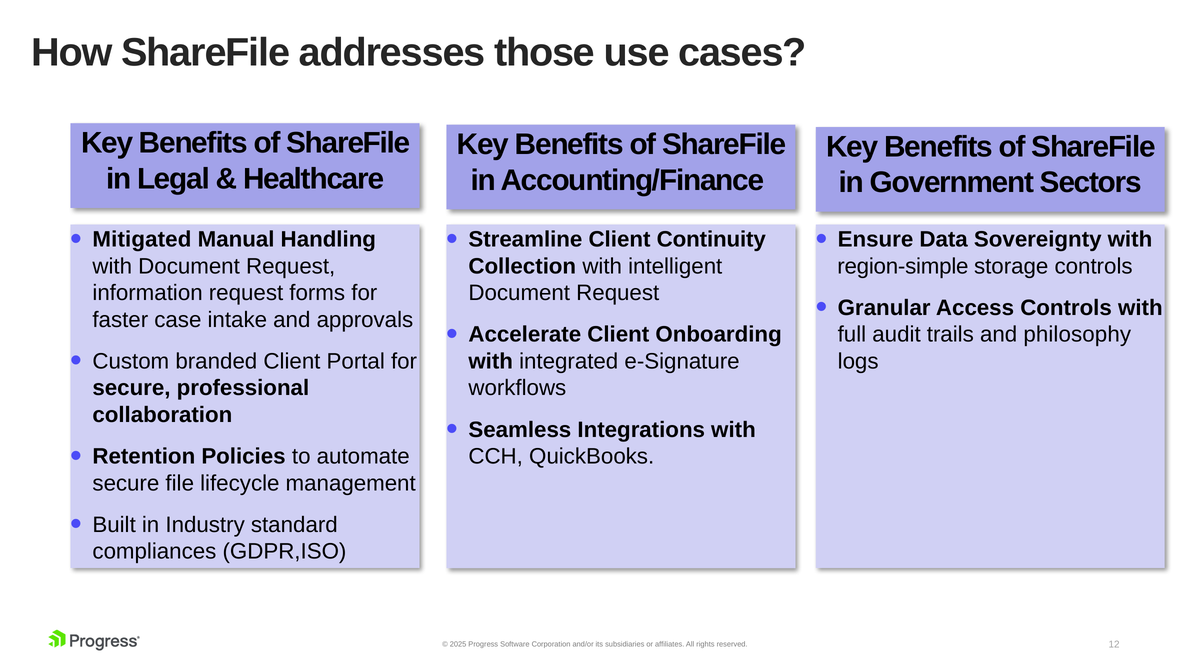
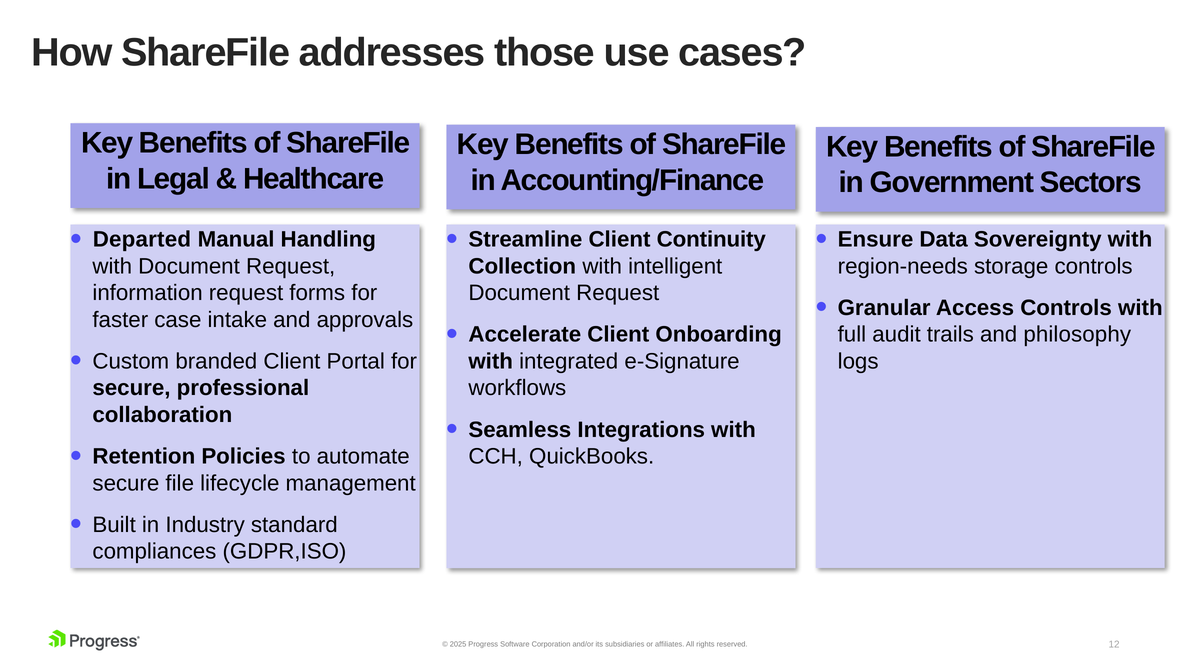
Mitigated: Mitigated -> Departed (142, 240)
region-simple: region-simple -> region-needs (903, 266)
